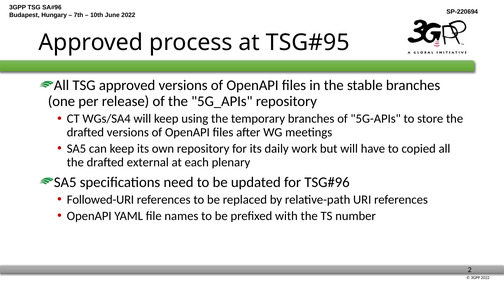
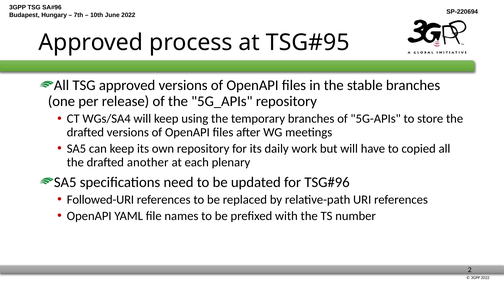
external: external -> another (148, 162)
